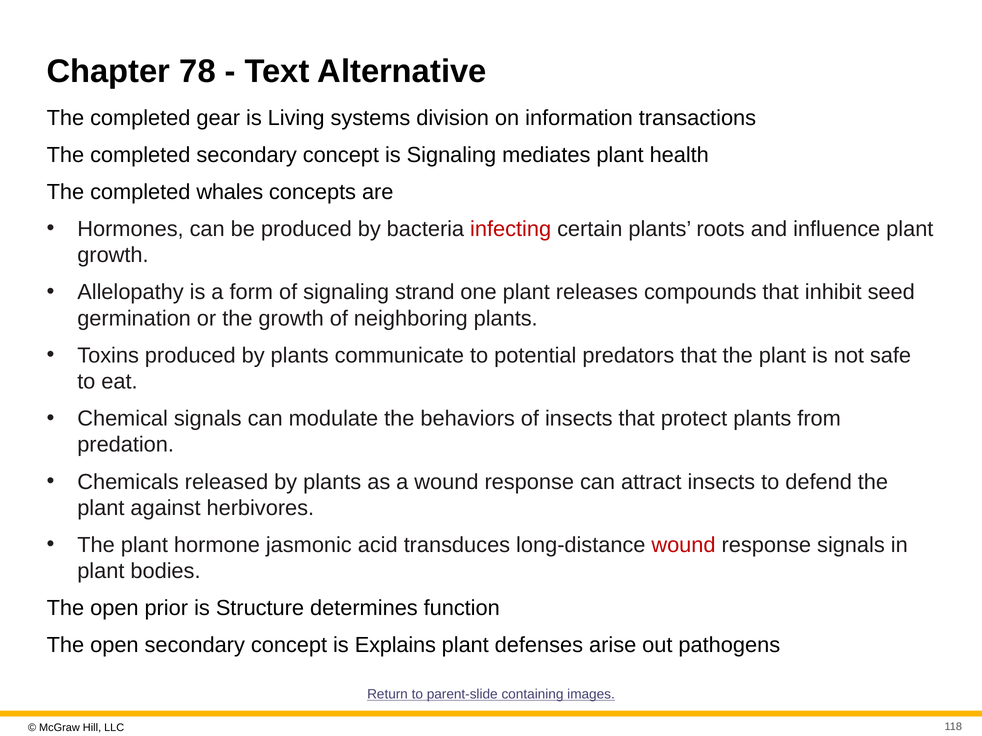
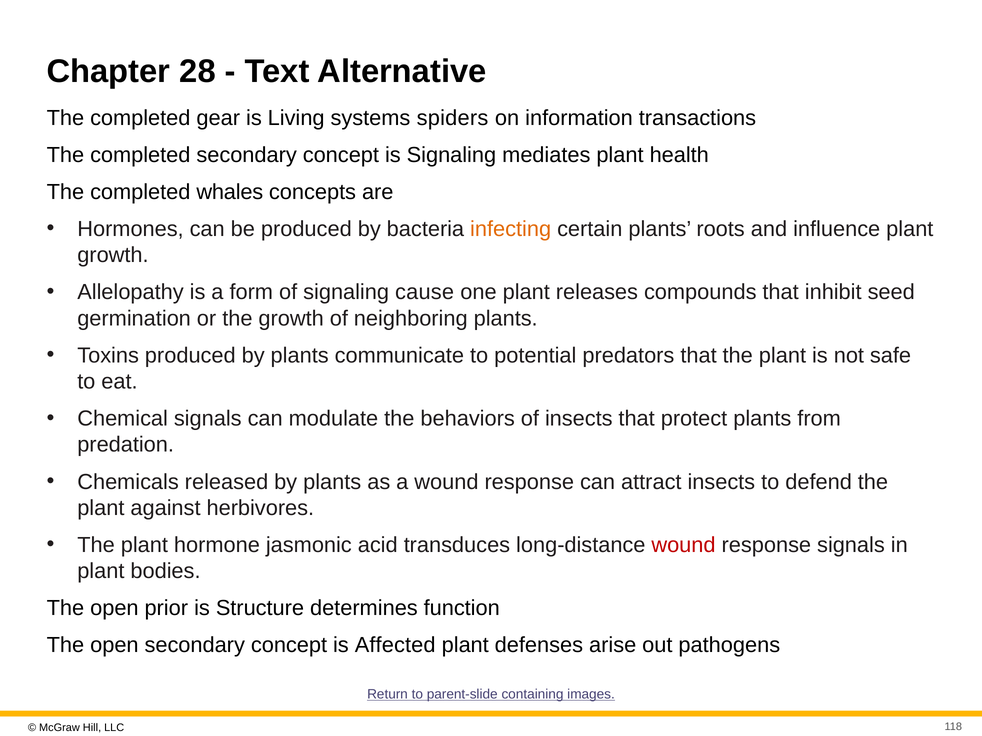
78: 78 -> 28 (198, 71)
division: division -> spiders (452, 118)
infecting colour: red -> orange (511, 229)
strand: strand -> cause (425, 292)
Explains: Explains -> Affected (395, 646)
